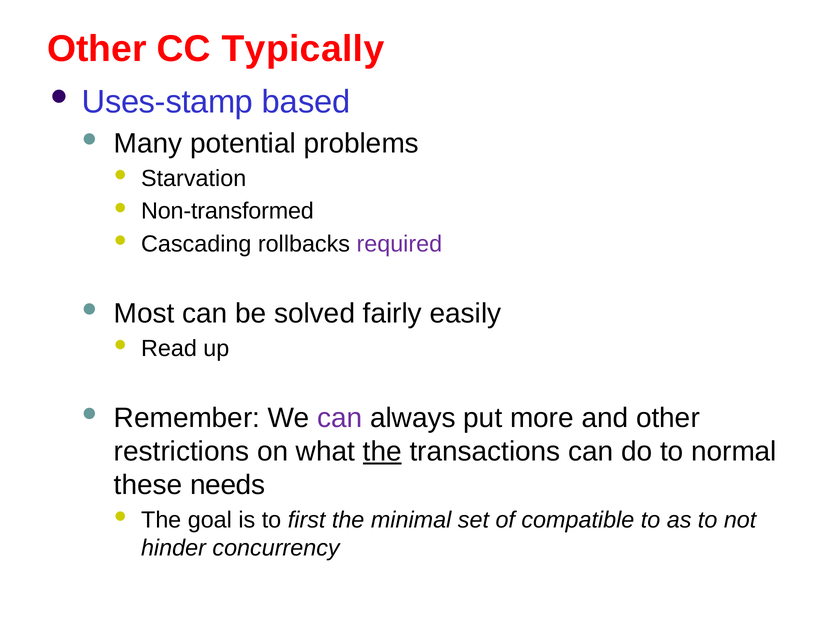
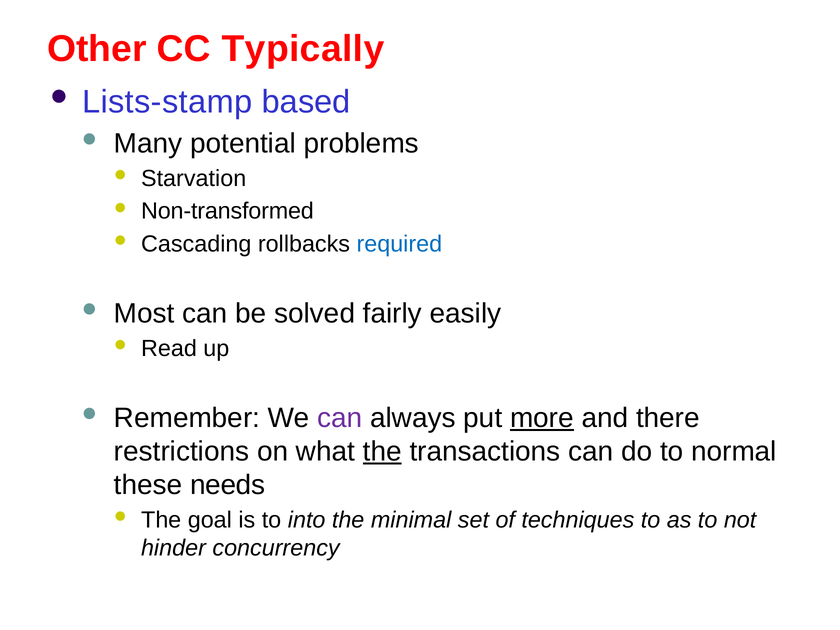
Uses-stamp: Uses-stamp -> Lists-stamp (167, 102)
required colour: purple -> blue (399, 244)
more underline: none -> present (542, 418)
and other: other -> there (668, 418)
first: first -> into (307, 520)
compatible: compatible -> techniques (578, 520)
